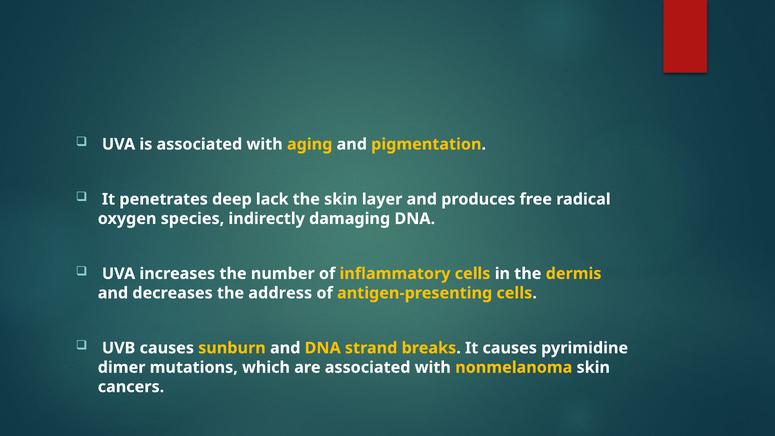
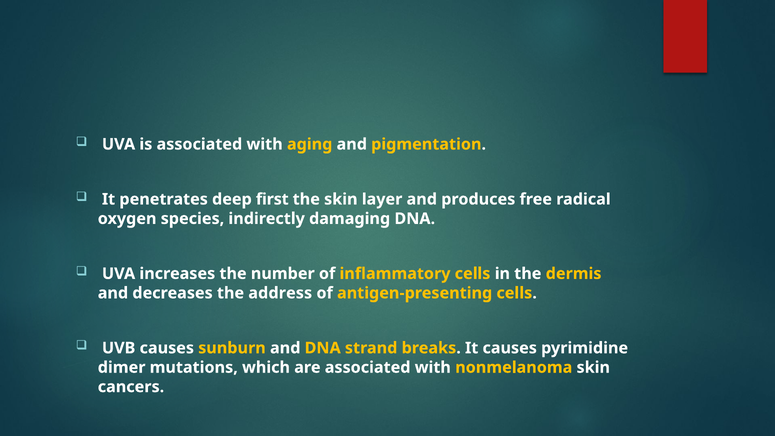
lack: lack -> first (272, 199)
